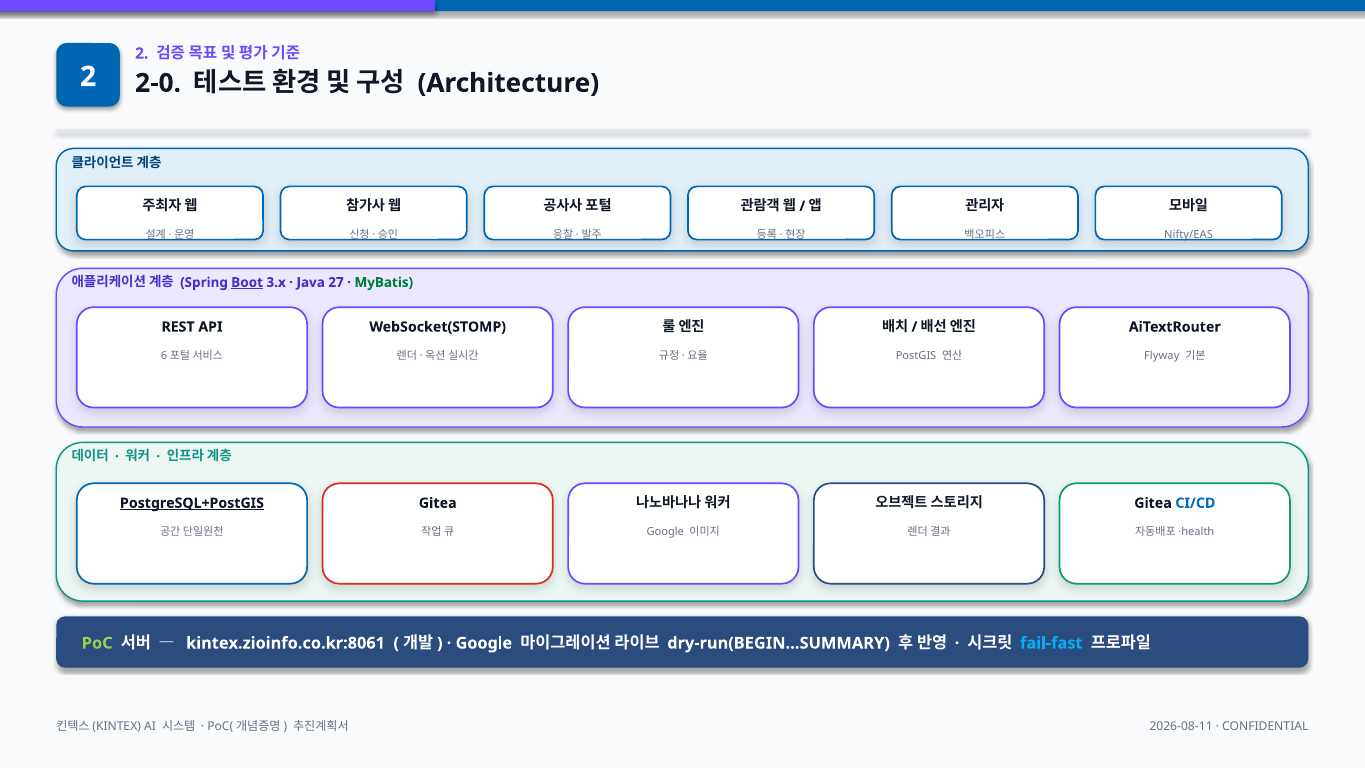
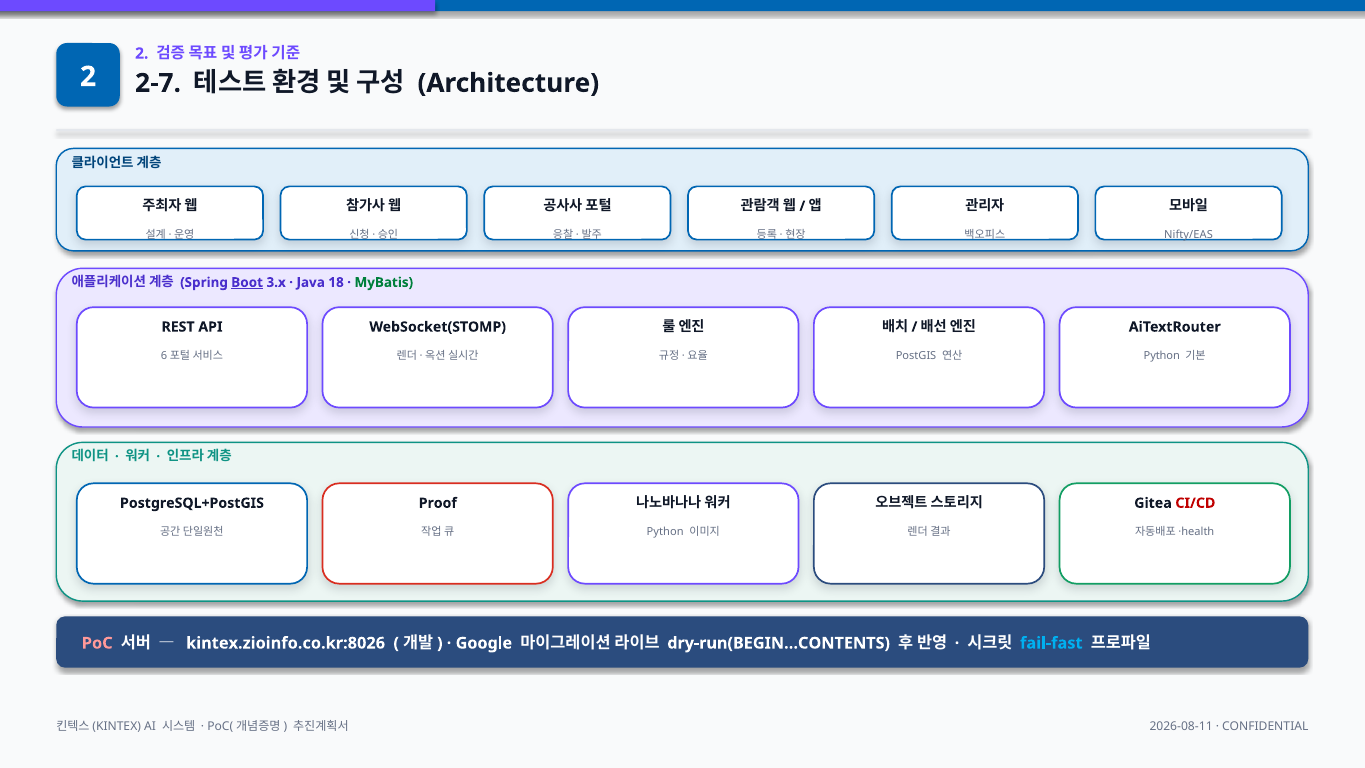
2-0: 2-0 -> 2-7 (158, 83)
27: 27 -> 18 (336, 282)
Flyway: Flyway -> Python (1162, 356)
PostgreSQL+PostGIS underline: present -> none (192, 503)
Gitea: Gitea -> Proof (438, 503)
CI/CD colour: blue -> red (1195, 503)
Google: Google -> Python (665, 532)
PoC colour: light green -> pink (97, 643)
kintex.zioinfo.co.kr:8061: kintex.zioinfo.co.kr:8061 -> kintex.zioinfo.co.kr:8026 (286, 643)
dry-run(BEGIN…SUMMARY: dry-run(BEGIN…SUMMARY -> dry-run(BEGIN…CONTENTS (779, 643)
